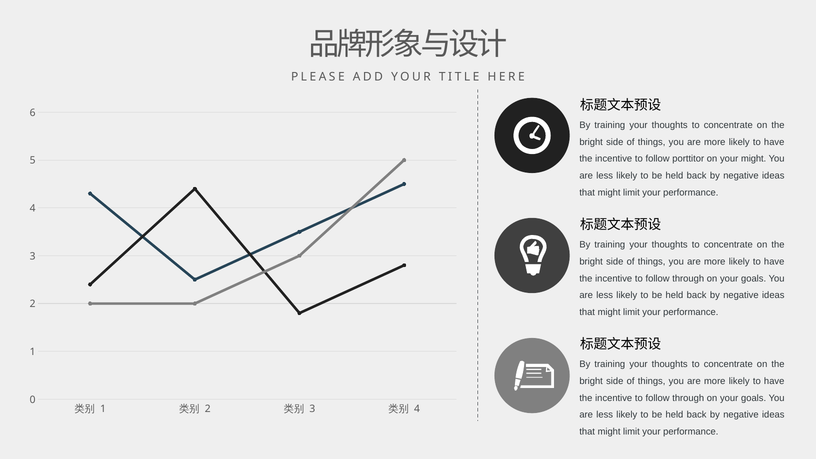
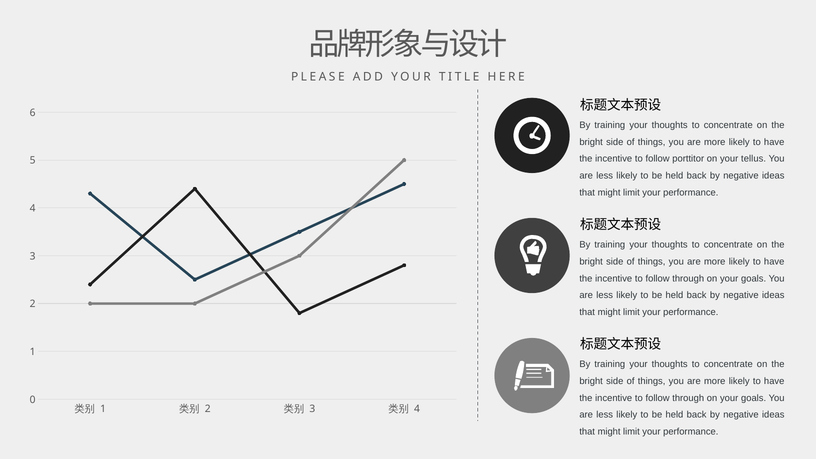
your might: might -> tellus (754, 159)
